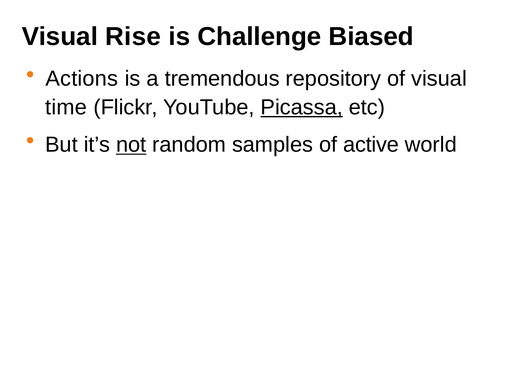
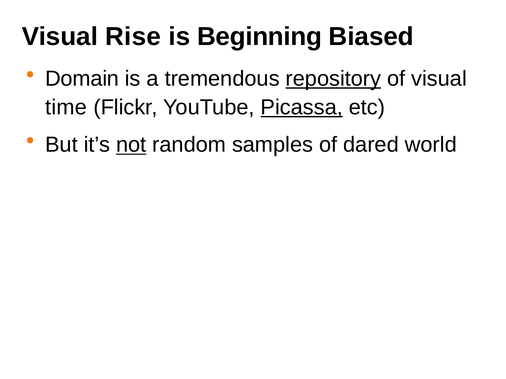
Challenge: Challenge -> Beginning (260, 37)
Actions: Actions -> Domain (82, 79)
repository underline: none -> present (333, 79)
active: active -> dared (371, 145)
